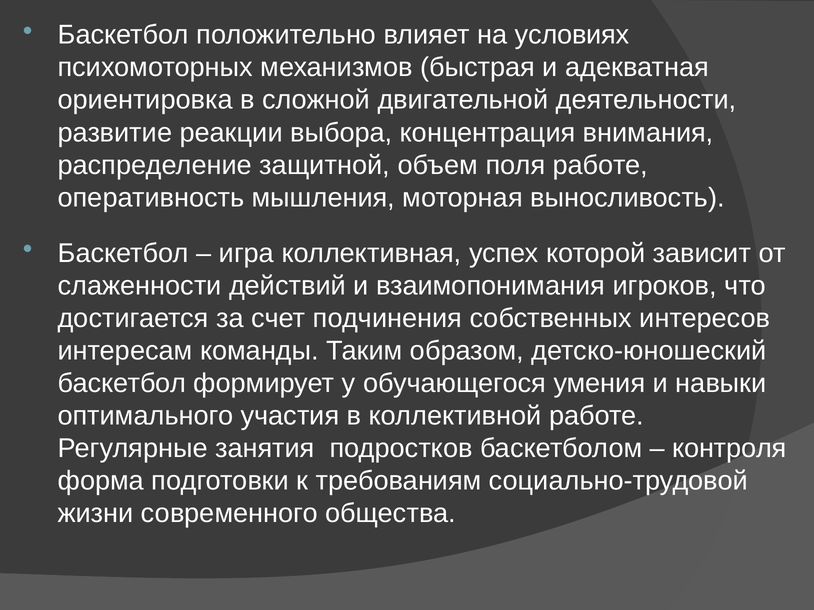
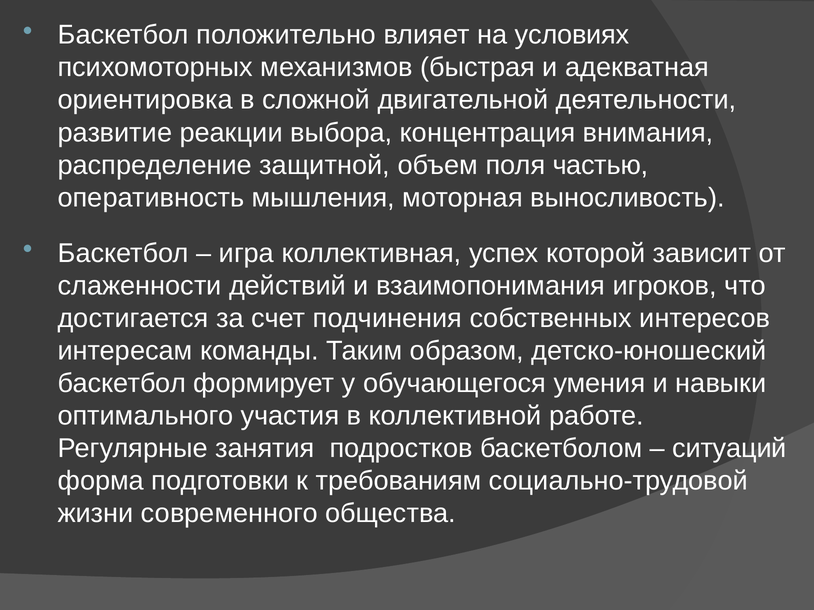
поля работе: работе -> частью (600, 165)
контроля: контроля -> ситуаций (730, 449)
